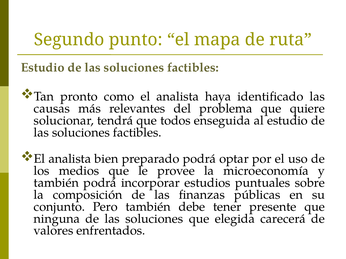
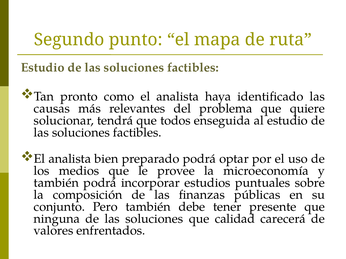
elegida: elegida -> calidad (235, 219)
